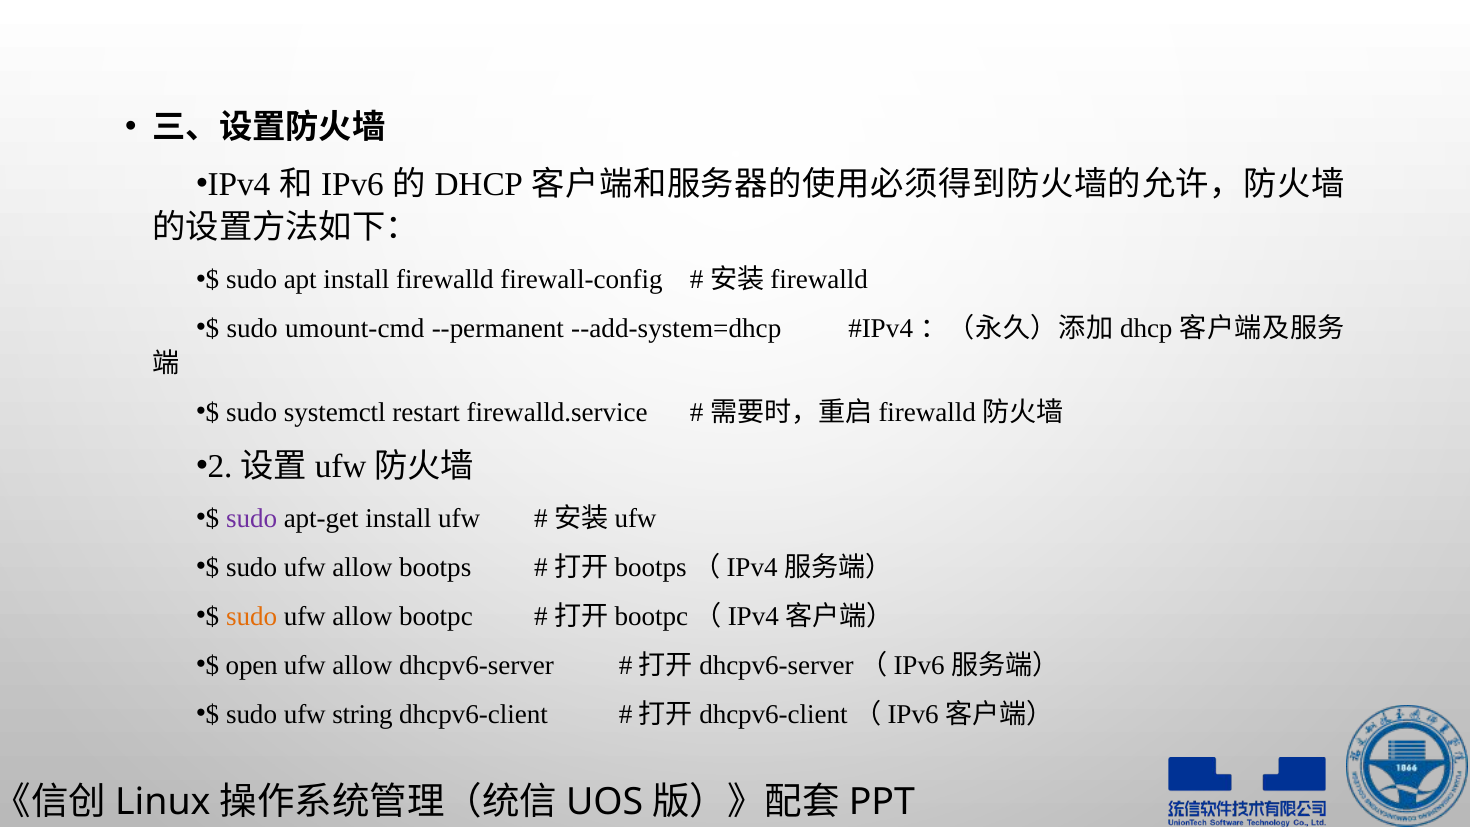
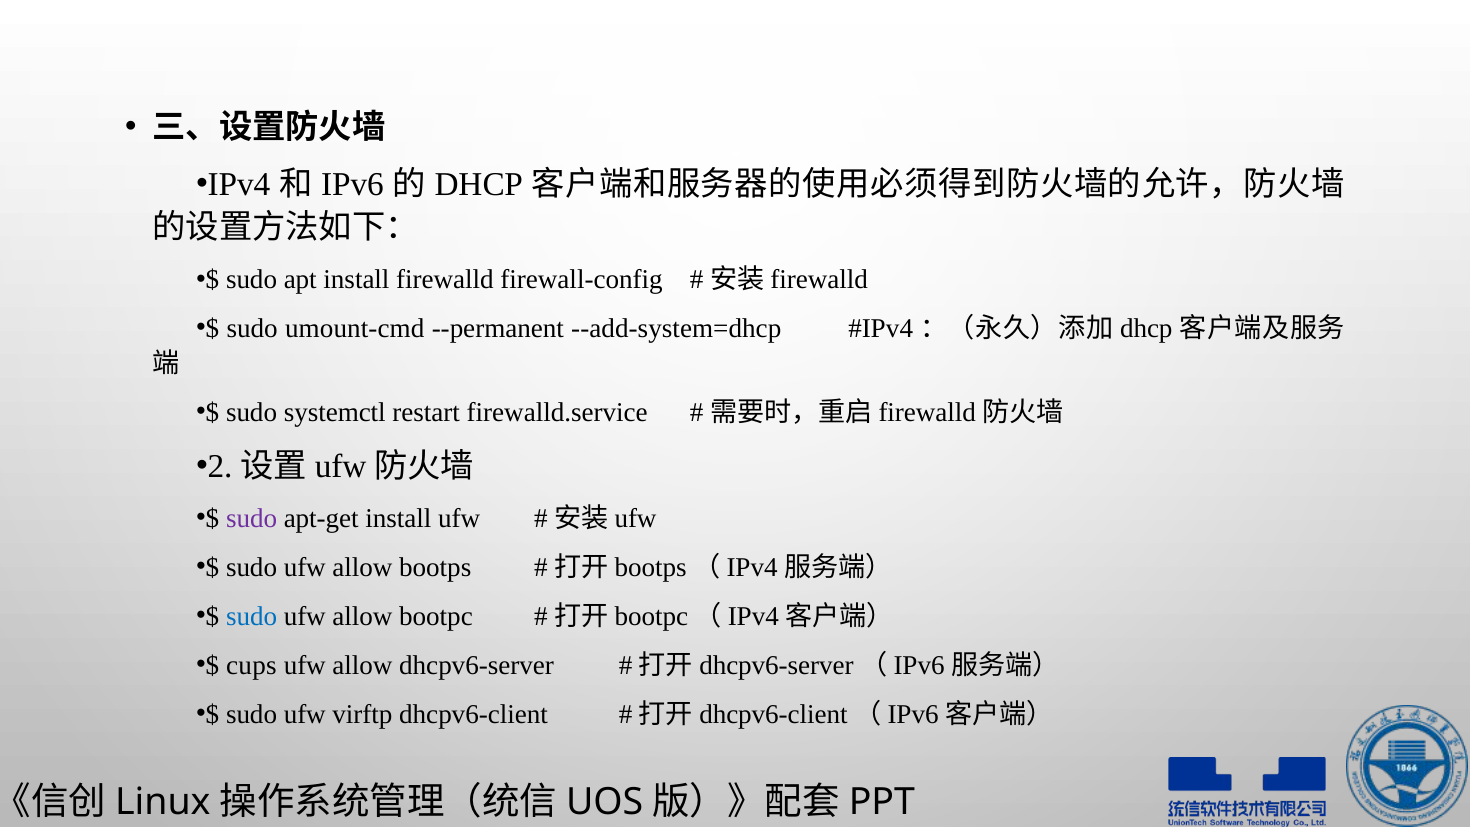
sudo colour: orange -> blue (252, 616)
open: open -> cups (251, 665)
string: string -> virftp (362, 714)
